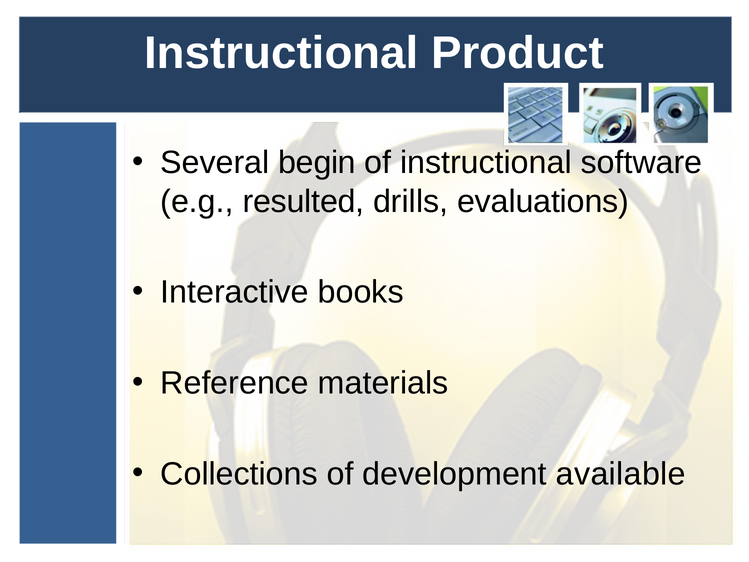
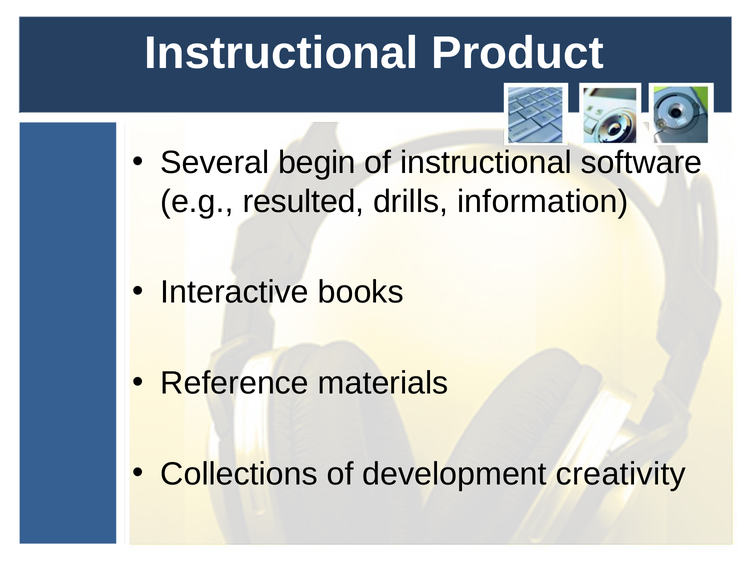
evaluations: evaluations -> information (543, 201)
available: available -> creativity (621, 474)
